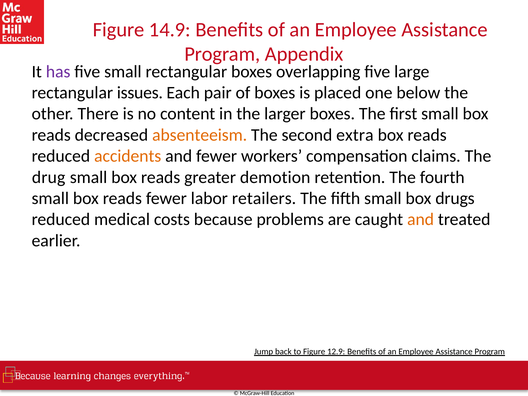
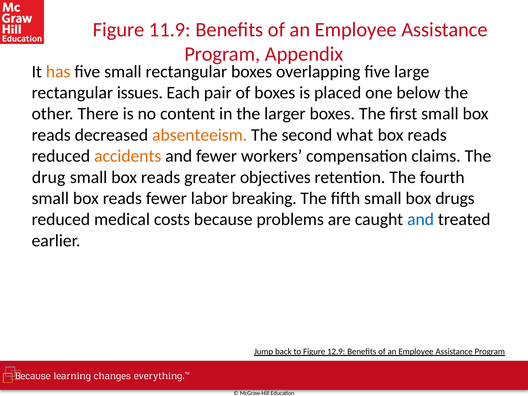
14.9: 14.9 -> 11.9 (170, 30)
has colour: purple -> orange (58, 72)
extra: extra -> what (355, 135)
demotion: demotion -> objectives (275, 177)
retailers: retailers -> breaking (264, 198)
and colour: orange -> blue (421, 219)
